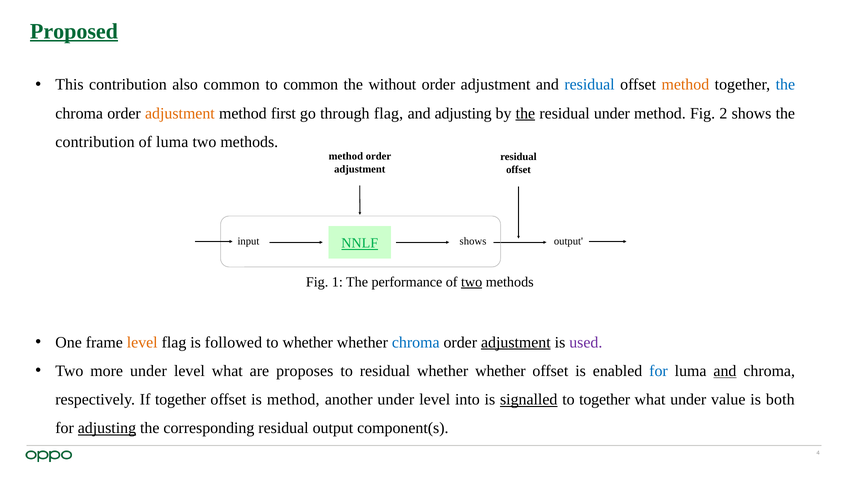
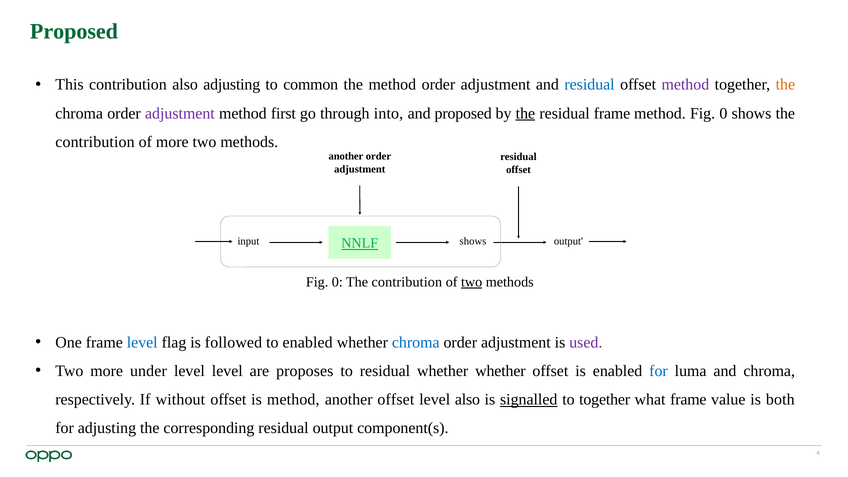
Proposed underline: present -> none (74, 31)
also common: common -> adjusting (232, 85)
the without: without -> method (392, 85)
method colour: orange -> purple (685, 85)
the colour: blue -> orange (785, 85)
adjustment colour: orange -> purple (180, 113)
through flag: flag -> into (389, 113)
and adjusting: adjusting -> proposed (463, 113)
residual under: under -> frame (612, 113)
method Fig 2: 2 -> 0 (723, 113)
of luma: luma -> more (172, 142)
method: method -> another (346, 156)
1: 1 -> 0 (337, 282)
performance: performance -> contribution (407, 282)
level colour: orange -> blue (142, 342)
to whether: whether -> enabled (308, 342)
adjustment underline: present -> none (516, 342)
level what: what -> level (227, 371)
and underline: present -> none (725, 371)
If together: together -> without (180, 400)
another under: under -> offset (396, 400)
level into: into -> also (467, 400)
what under: under -> frame (688, 400)
adjusting underline: present -> none (107, 428)
